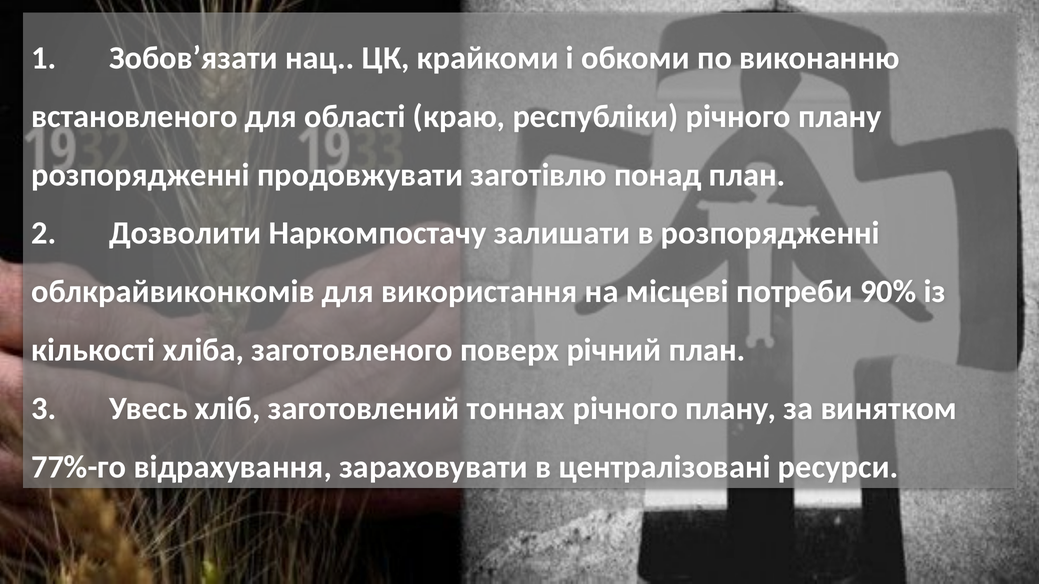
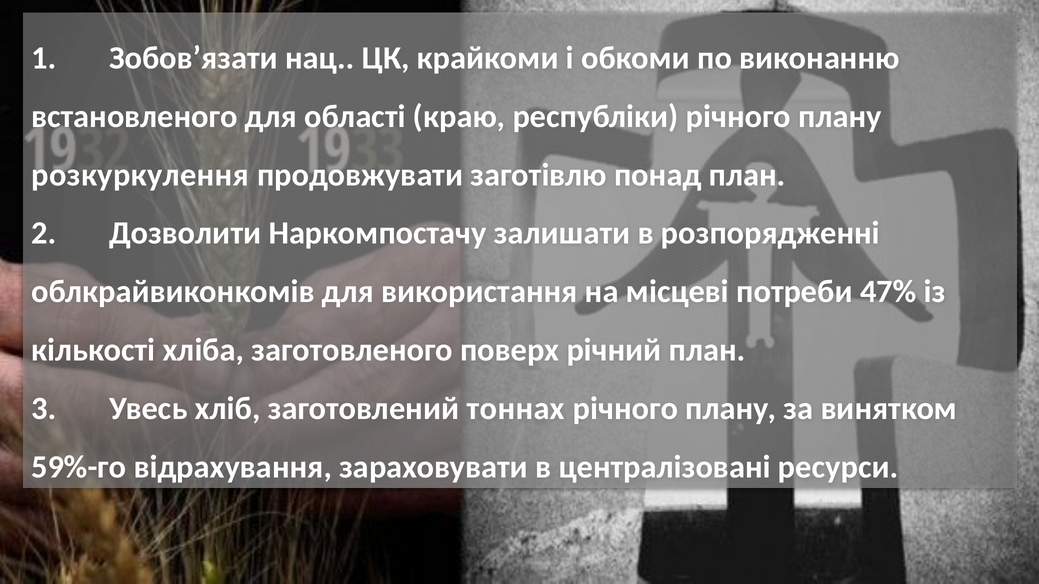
розпорядженні: розпорядженні -> розкуркулення (140, 175)
90%: 90% -> 47% (888, 292)
77%-го: 77%-го -> 59%-го (79, 467)
